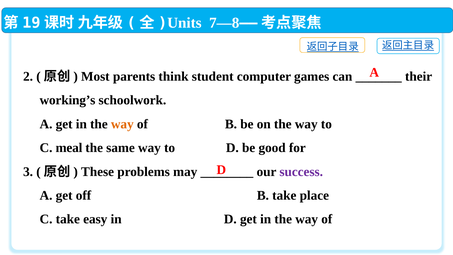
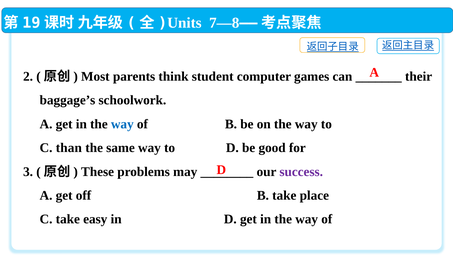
working’s: working’s -> baggage’s (67, 100)
way colour: orange -> blue (122, 124)
meal: meal -> than (69, 148)
